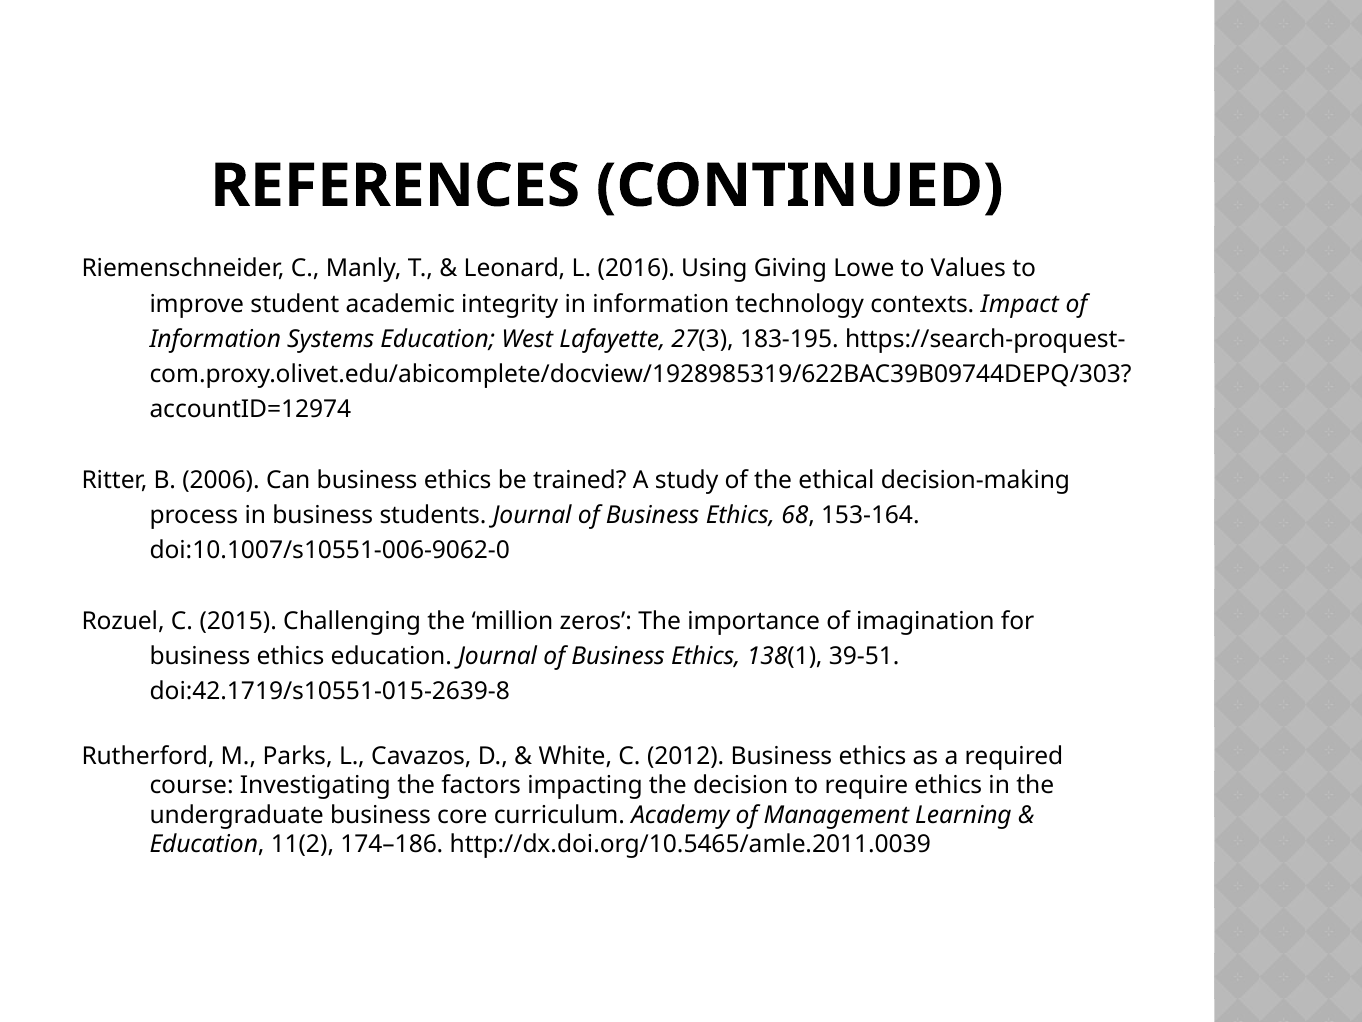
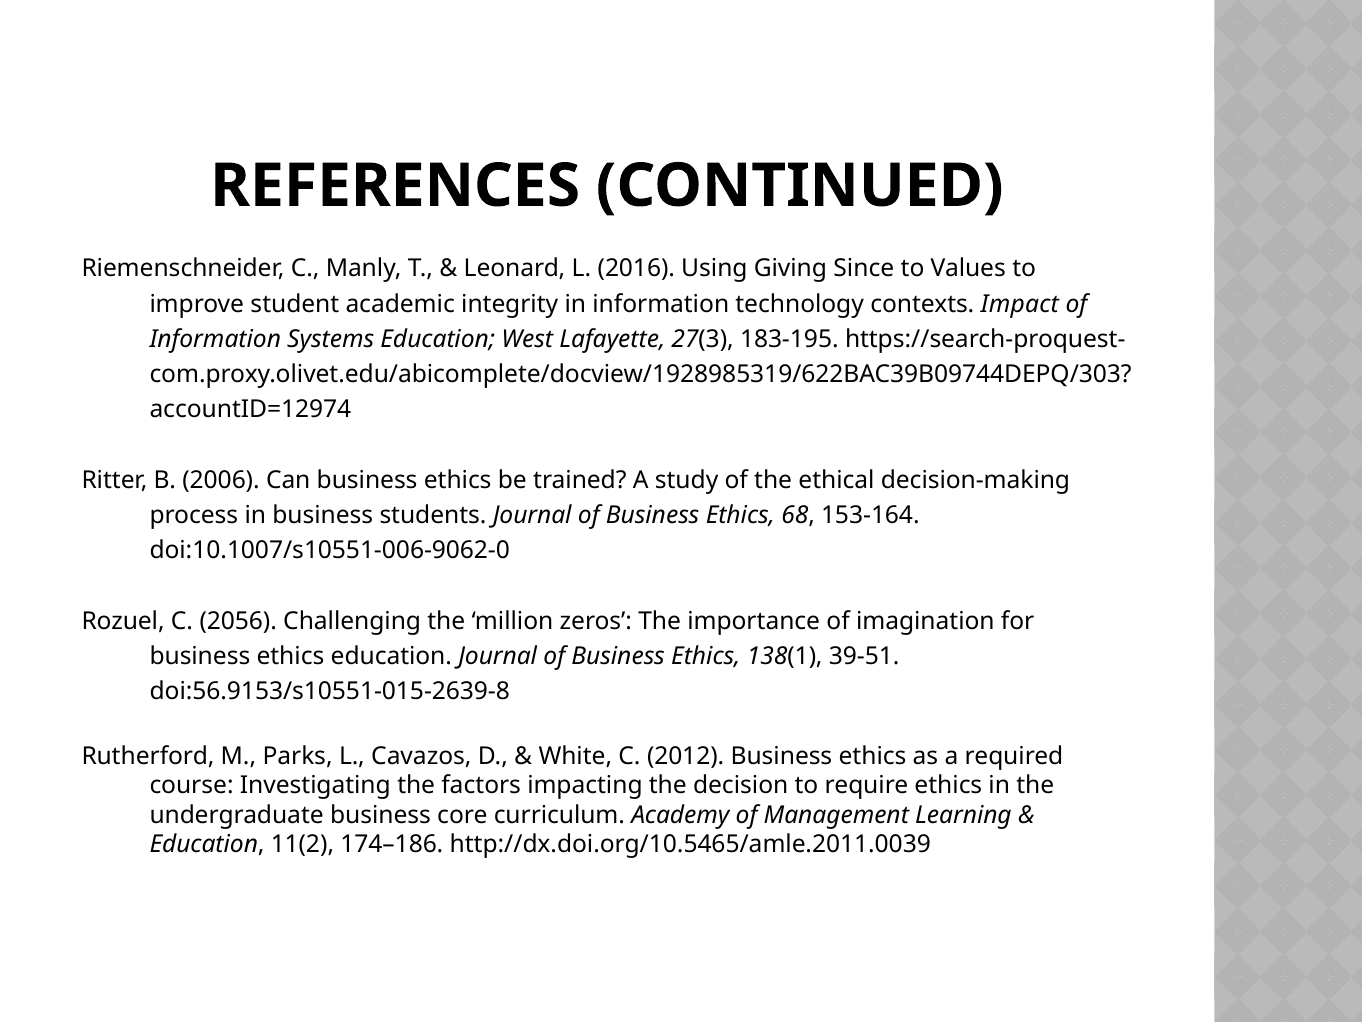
Lowe: Lowe -> Since (864, 269)
2015: 2015 -> 2056 (238, 621)
doi:42.1719/s10551-015-2639-8: doi:42.1719/s10551-015-2639-8 -> doi:56.9153/s10551-015-2639-8 (330, 691)
